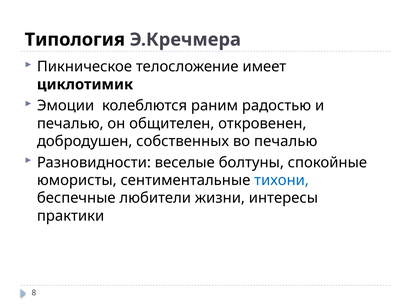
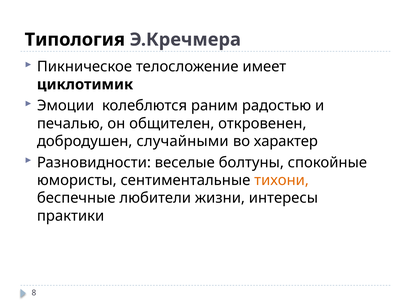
собственных: собственных -> случайными (183, 141)
во печалью: печалью -> характер (286, 141)
тихони colour: blue -> orange (282, 180)
